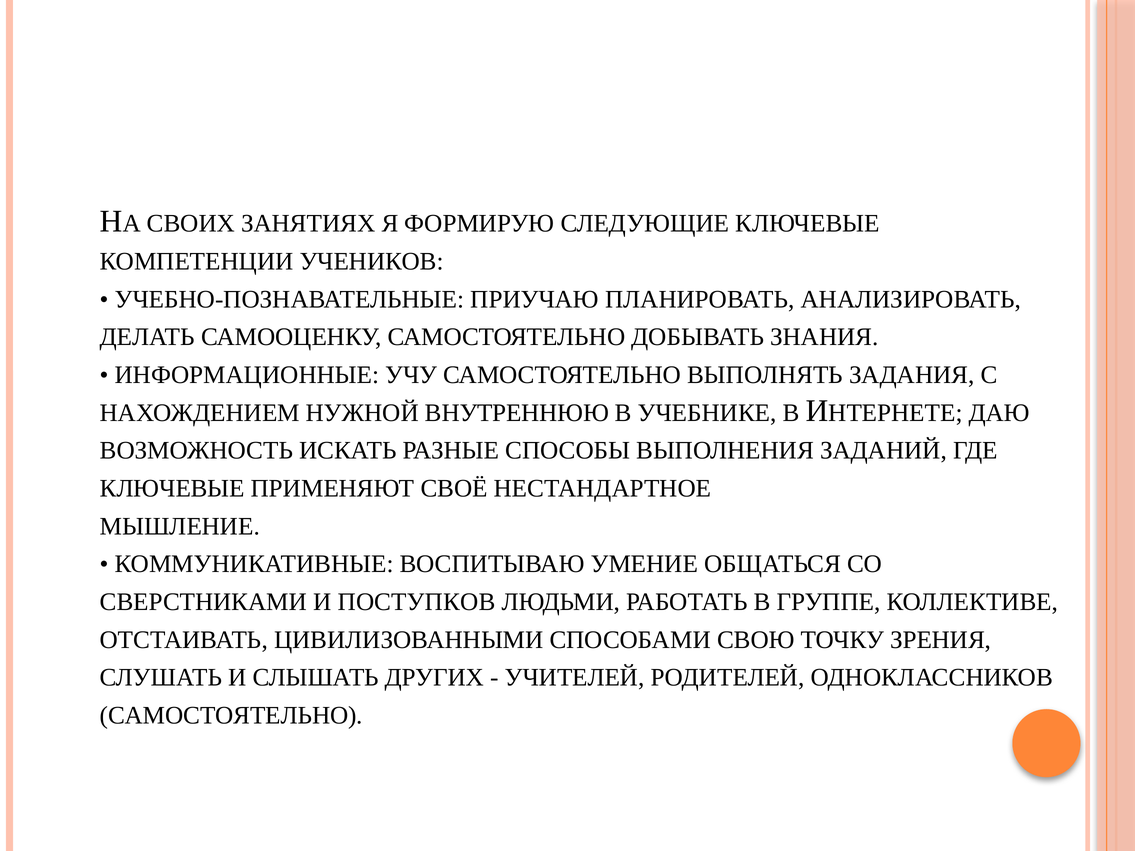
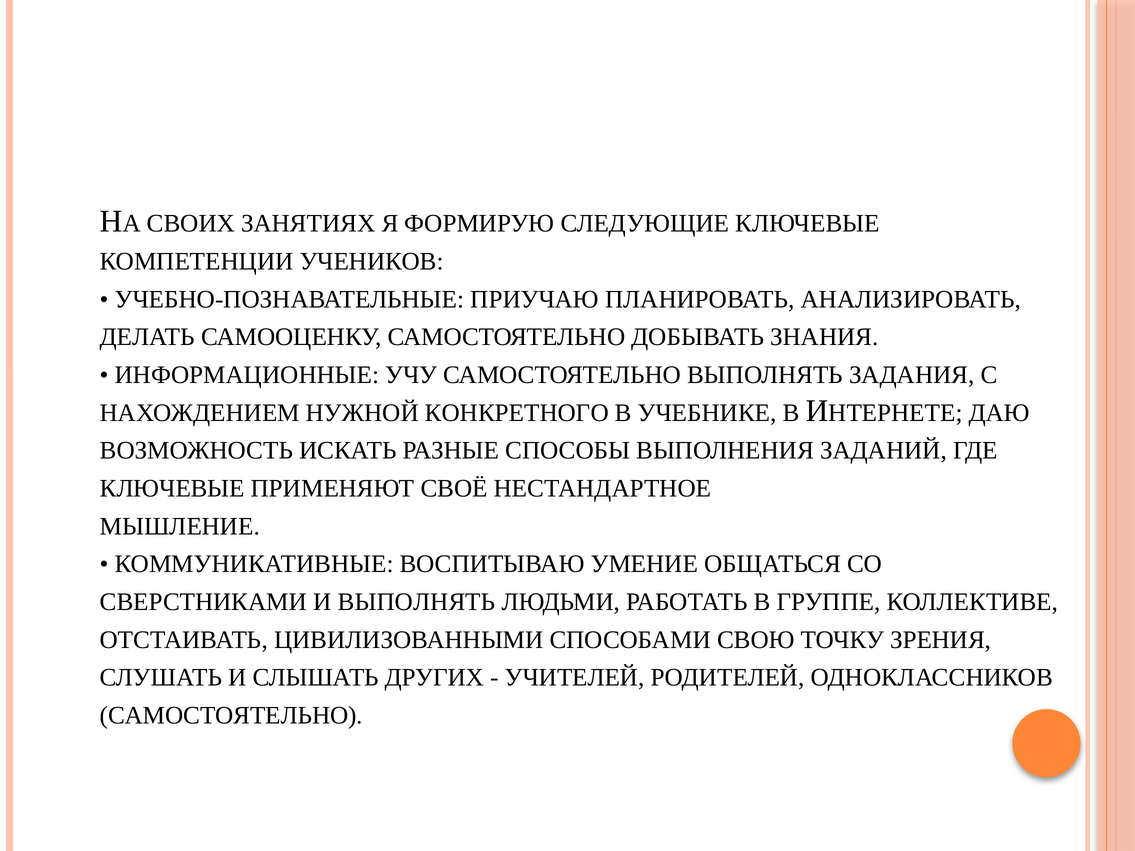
ВНУТРЕННЮЮ: ВНУТРЕННЮЮ -> КОНКРЕТНОГО (517, 413)
И ПОСТУПКОВ: ПОСТУПКОВ -> ВЫПОЛНЯТЬ (417, 602)
